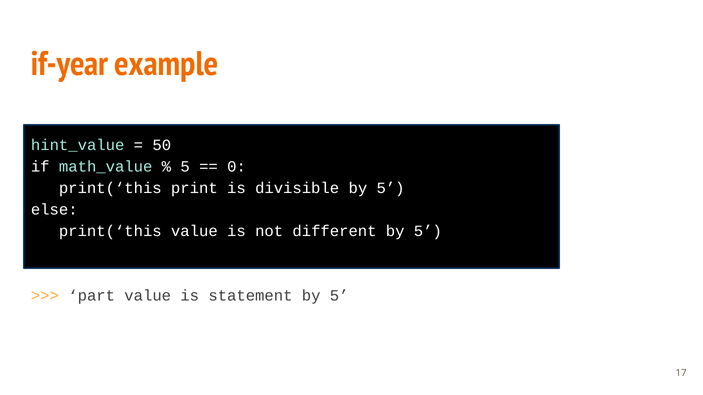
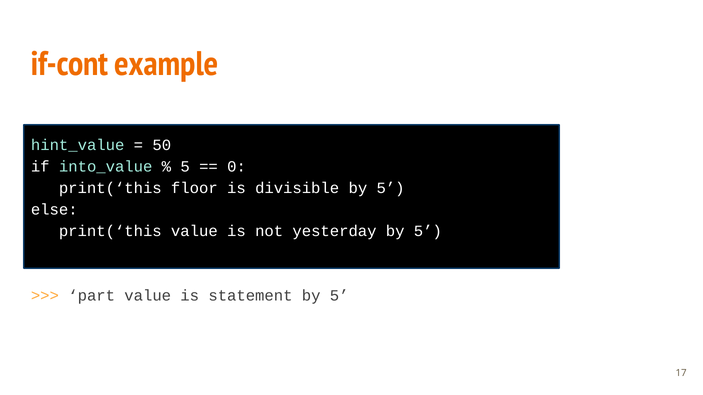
if-year: if-year -> if-cont (69, 64)
math_value: math_value -> into_value (106, 167)
print: print -> floor (194, 188)
different: different -> yesterday (335, 231)
